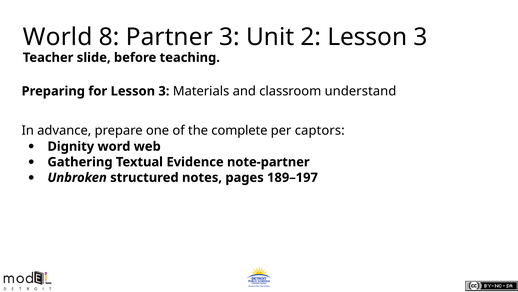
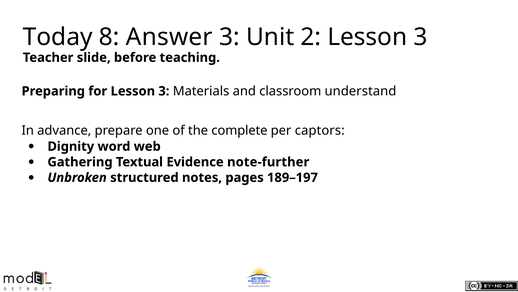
World: World -> Today (58, 37)
Partner: Partner -> Answer (169, 37)
note-partner: note-partner -> note-further (268, 162)
